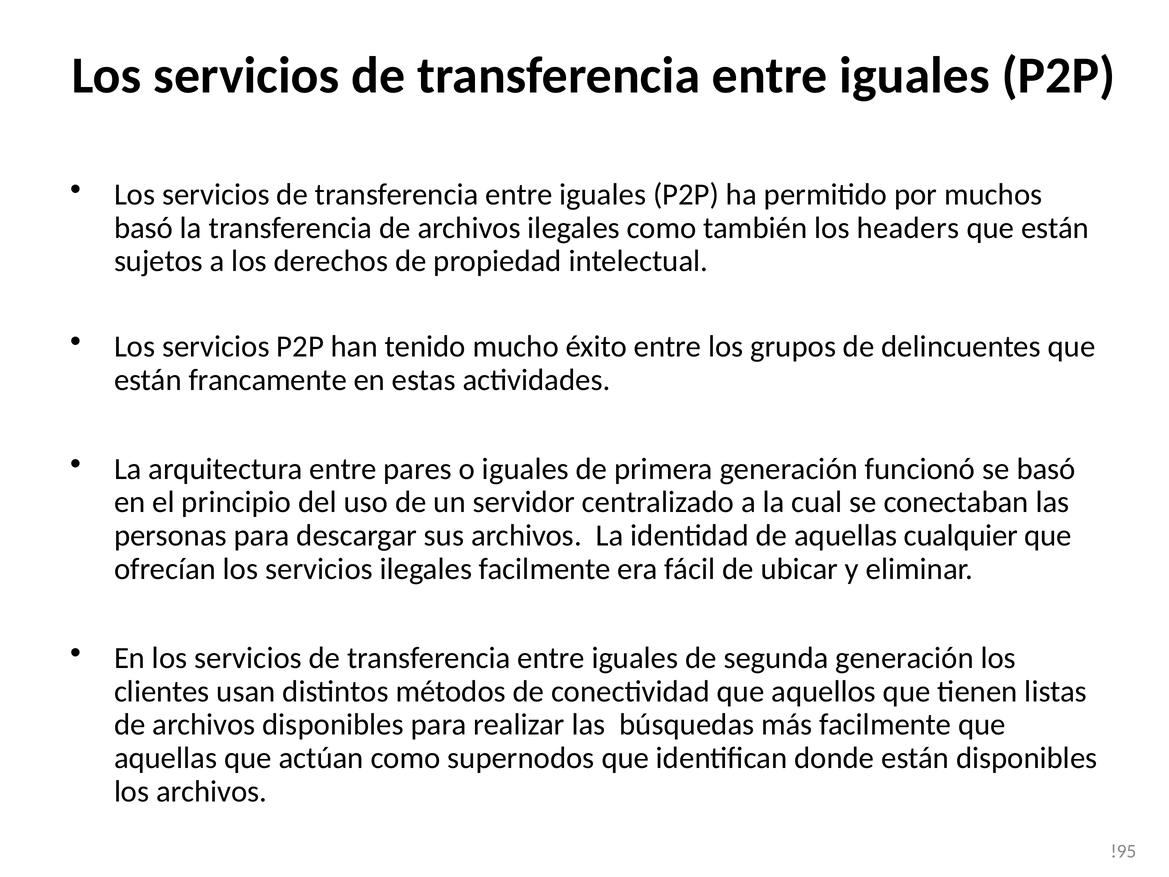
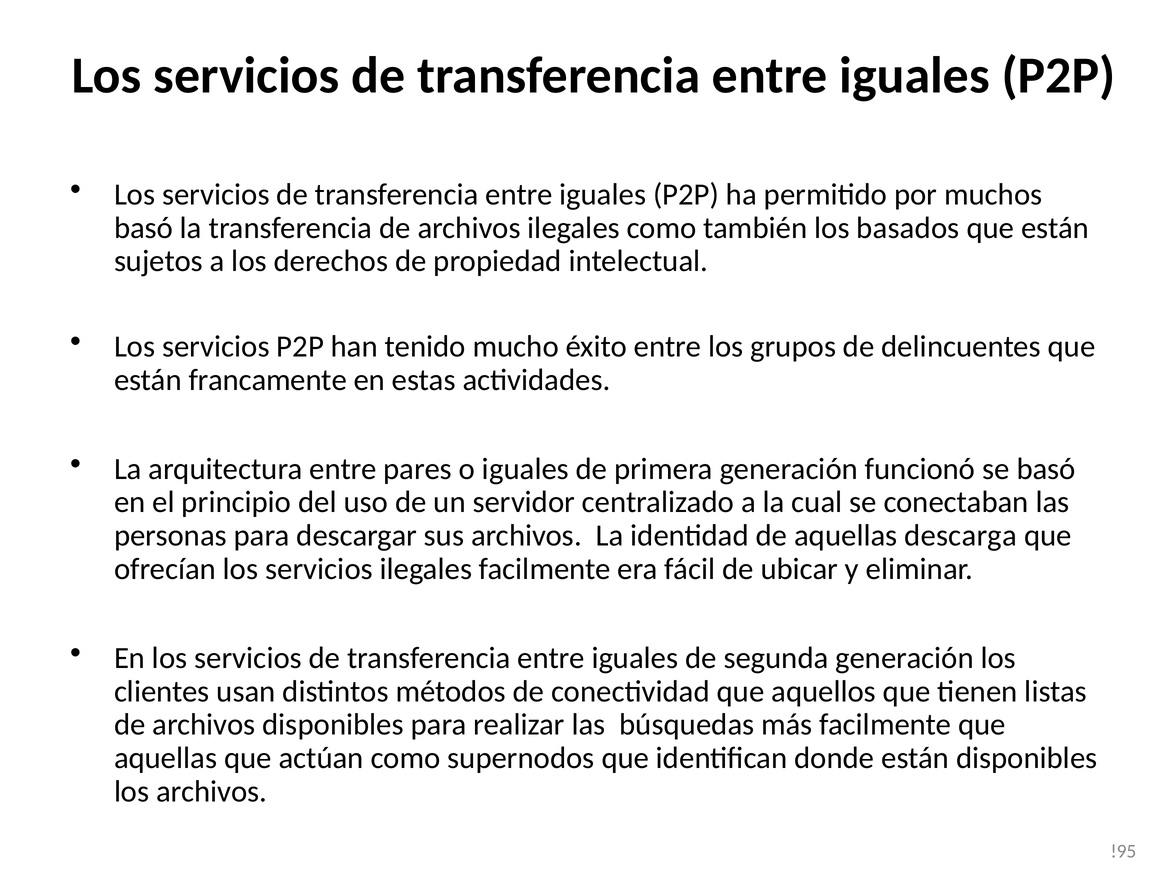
headers: headers -> basados (908, 228)
cualquier: cualquier -> descarga (961, 535)
